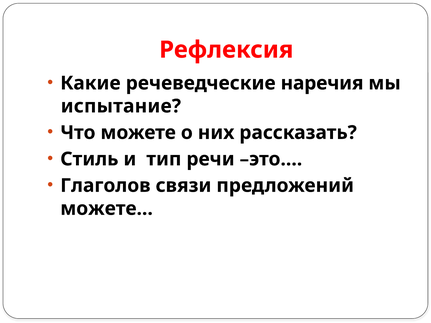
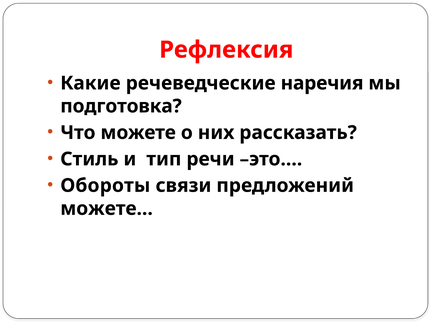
испытание: испытание -> подготовка (121, 106)
Глаголов: Глаголов -> Обороты (105, 186)
